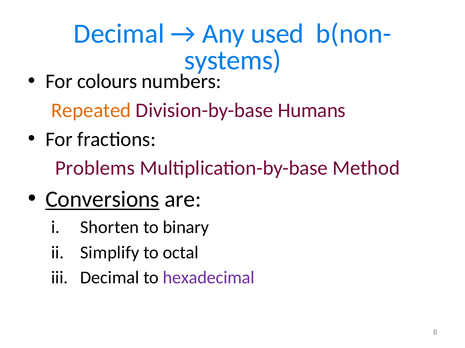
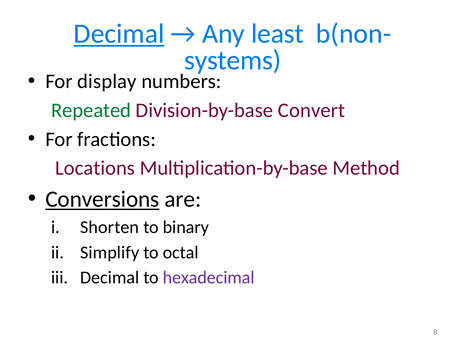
Decimal underline: none -> present (119, 34)
used: used -> least (277, 34)
colours: colours -> display (107, 82)
Repeated colour: orange -> green (91, 111)
Humans: Humans -> Convert (312, 111)
Problems: Problems -> Locations (95, 168)
